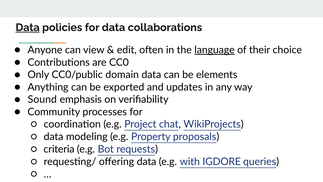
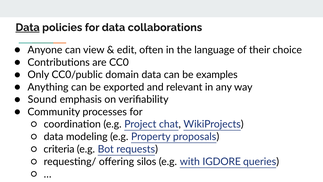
language underline: present -> none (215, 50)
elements: elements -> examples (217, 75)
updates: updates -> relevant (184, 87)
offering data: data -> silos (147, 161)
